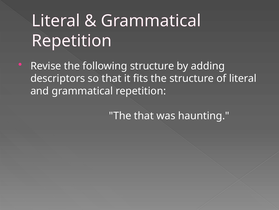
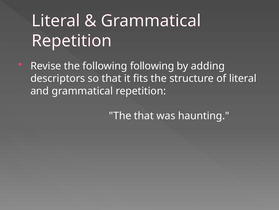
following structure: structure -> following (152, 66)
